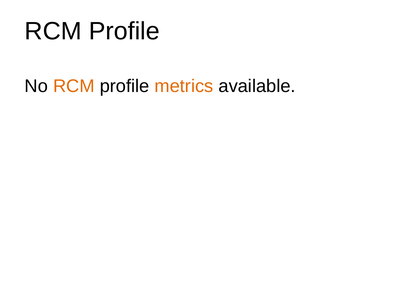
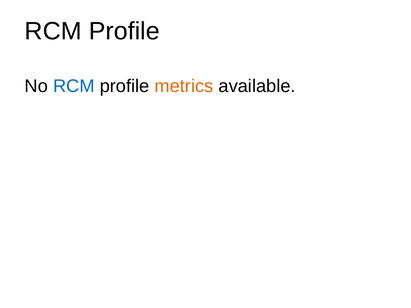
RCM colour: orange -> blue (74, 86)
